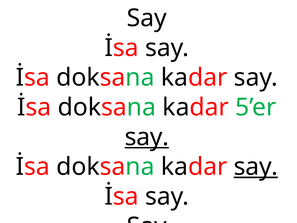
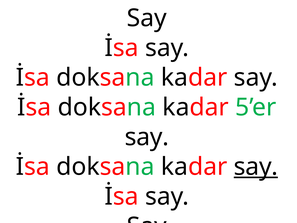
say underline: present -> none (147, 137)
